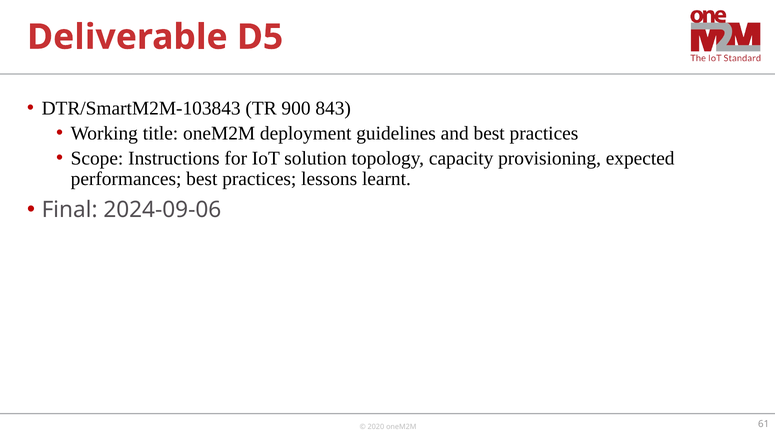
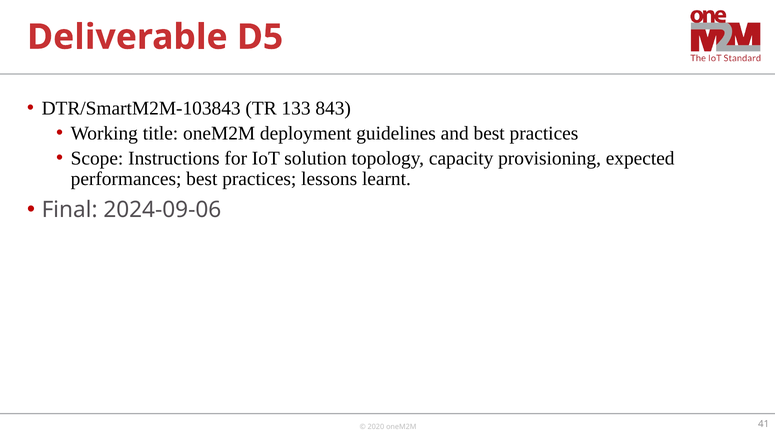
900: 900 -> 133 (296, 108)
61: 61 -> 41 (764, 424)
